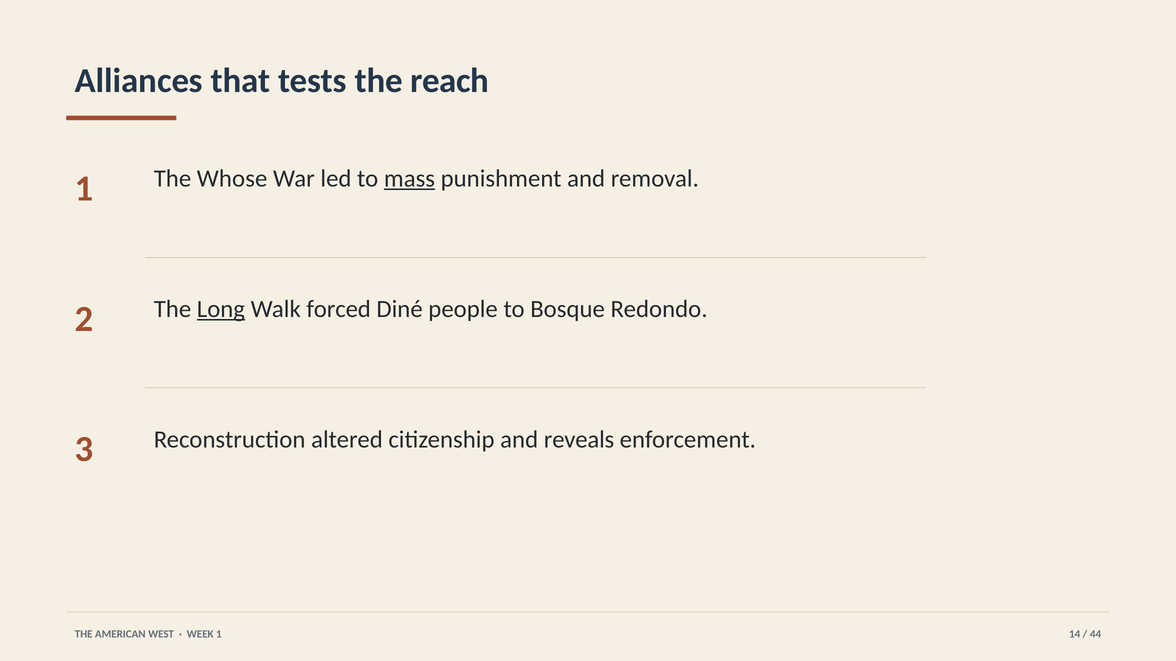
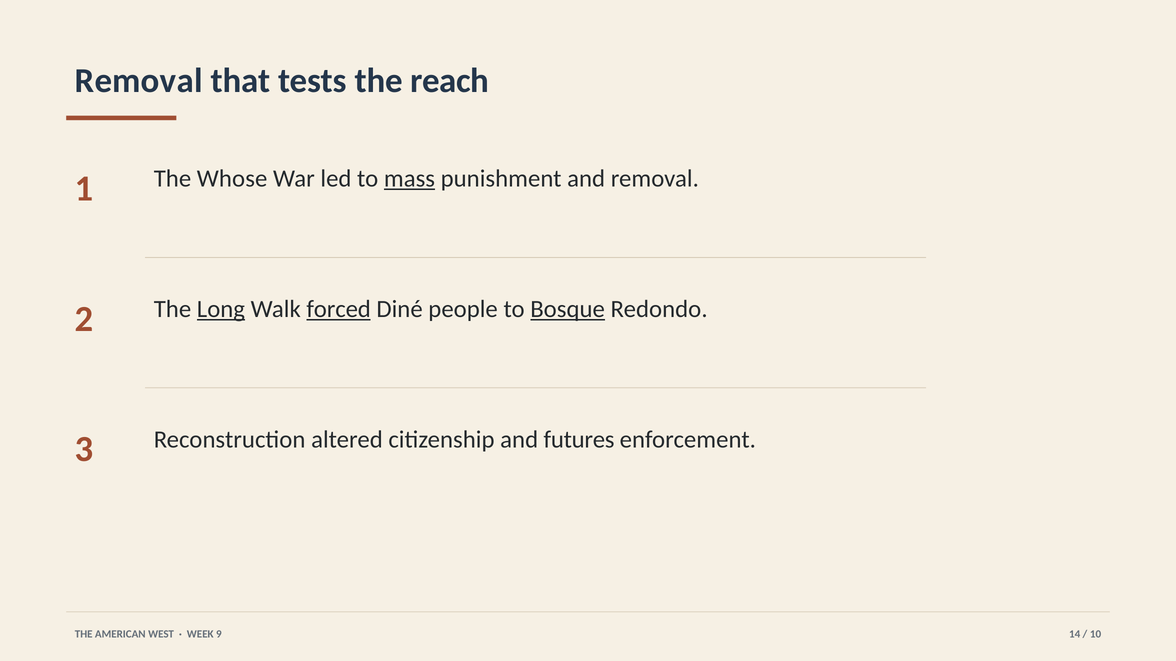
Alliances: Alliances -> Removal (139, 81)
forced underline: none -> present (339, 309)
Bosque underline: none -> present (568, 309)
reveals: reveals -> futures (579, 440)
WEEK 1: 1 -> 9 (219, 635)
44: 44 -> 10 (1096, 635)
